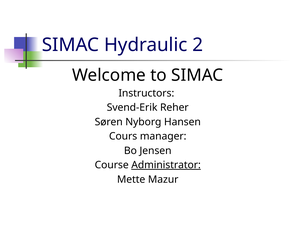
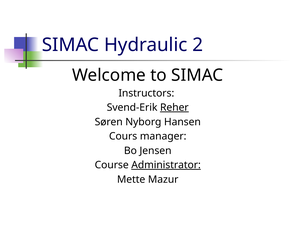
Reher underline: none -> present (174, 108)
